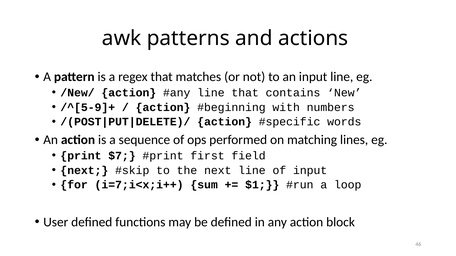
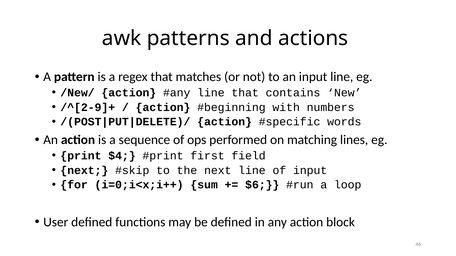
/^[5-9]+: /^[5-9]+ -> /^[2-9]+ (88, 107)
$7: $7 -> $4 (122, 156)
i=7;i<x;i++: i=7;i<x;i++ -> i=0;i<x;i++ (139, 185)
$1: $1 -> $6 (262, 185)
